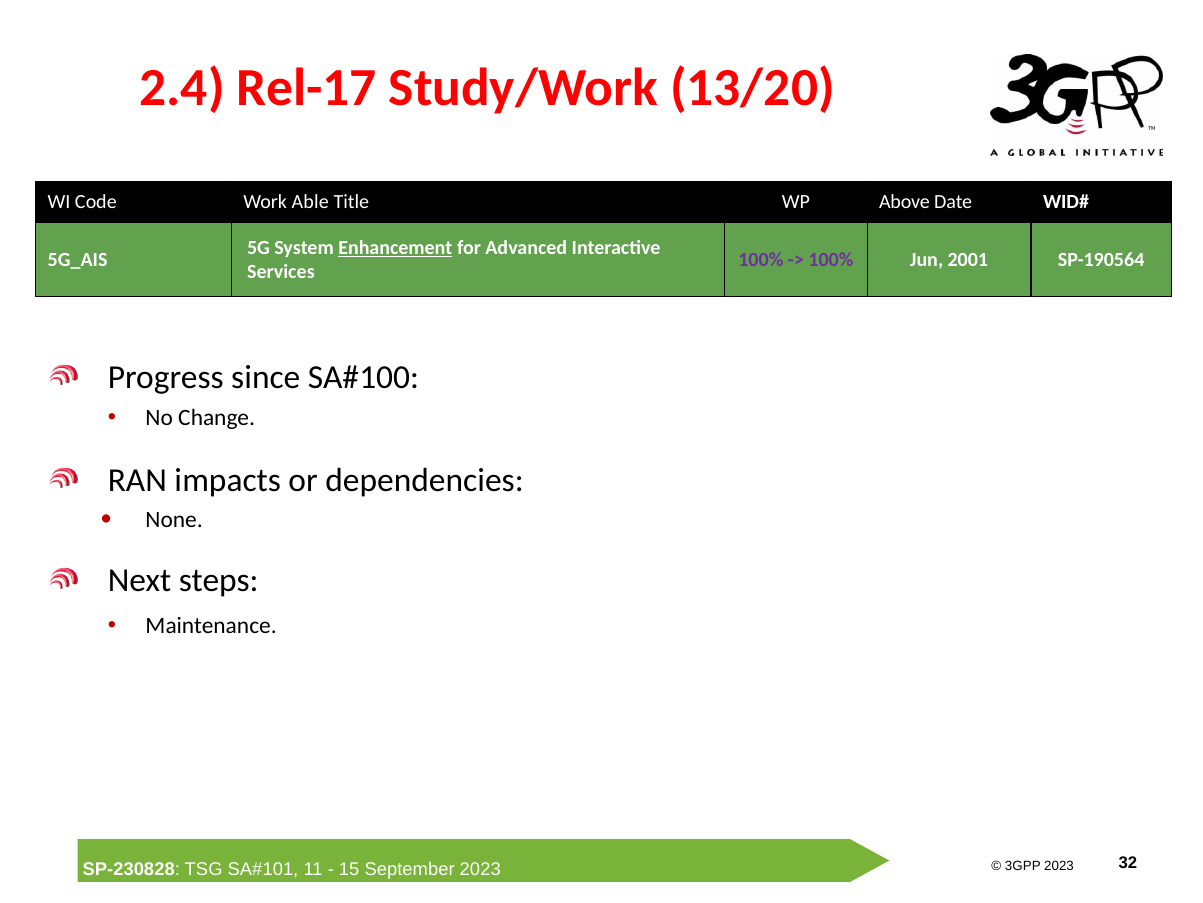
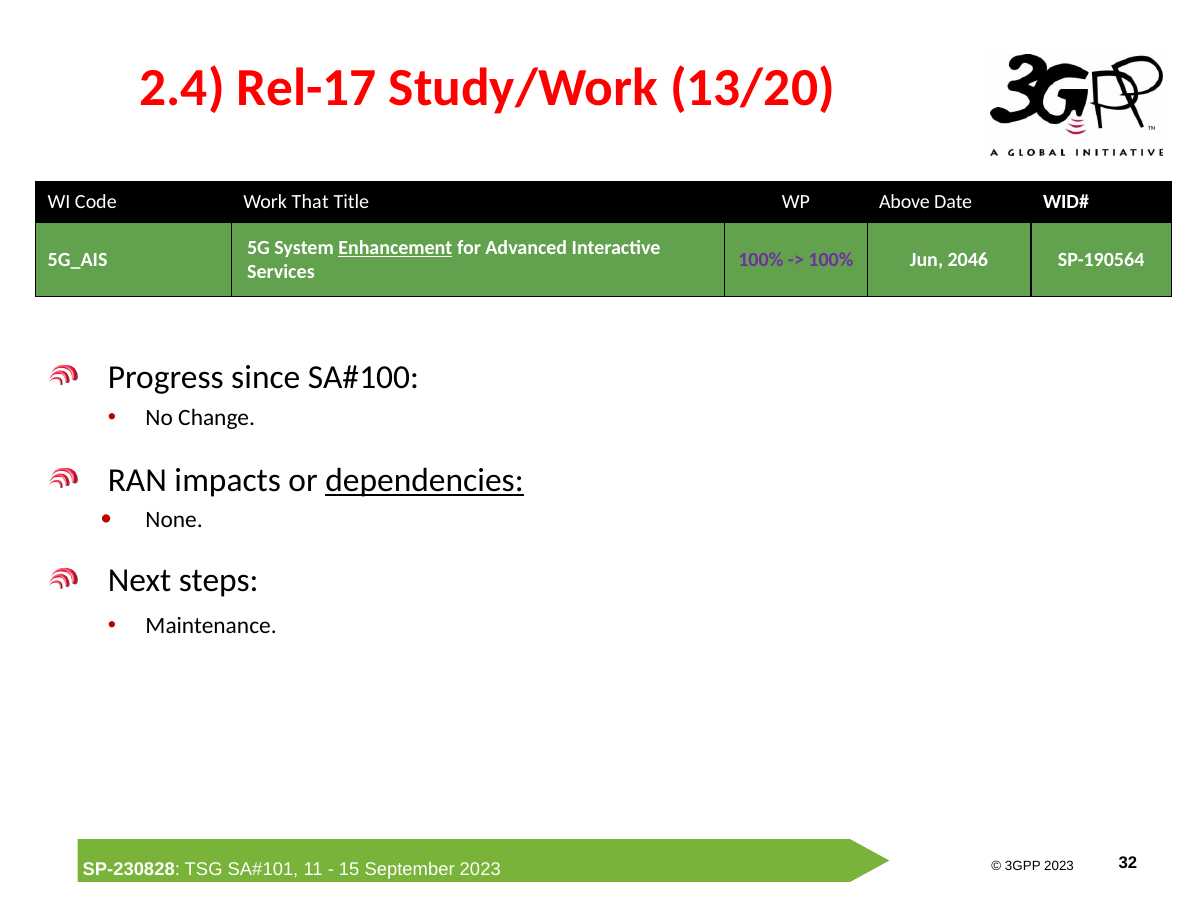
Able: Able -> That (310, 202)
2001: 2001 -> 2046 (968, 260)
dependencies underline: none -> present (425, 480)
